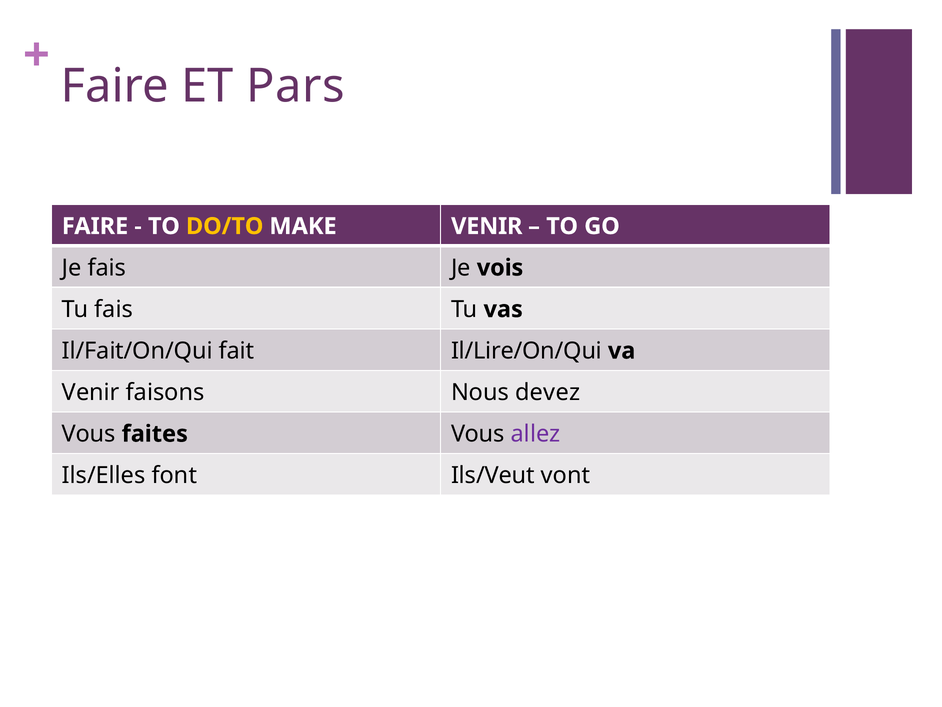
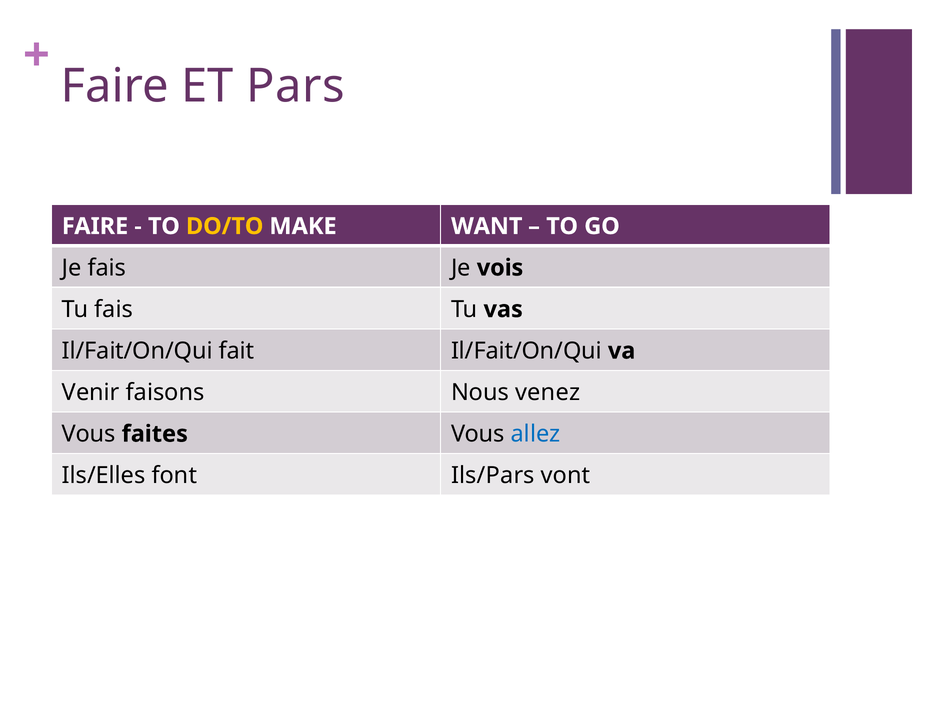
MAKE VENIR: VENIR -> WANT (487, 226)
fait Il/Lire/On/Qui: Il/Lire/On/Qui -> Il/Fait/On/Qui (526, 351)
devez: devez -> venez (548, 392)
allez colour: purple -> blue (536, 434)
Ils/Veut: Ils/Veut -> Ils/Pars (493, 475)
